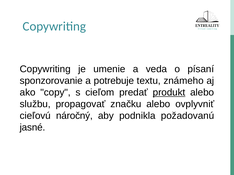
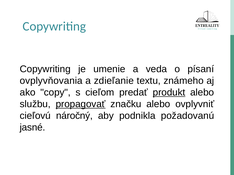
sponzorovanie: sponzorovanie -> ovplyvňovania (51, 81)
potrebuje: potrebuje -> zdieľanie (114, 81)
propagovať underline: none -> present (81, 104)
